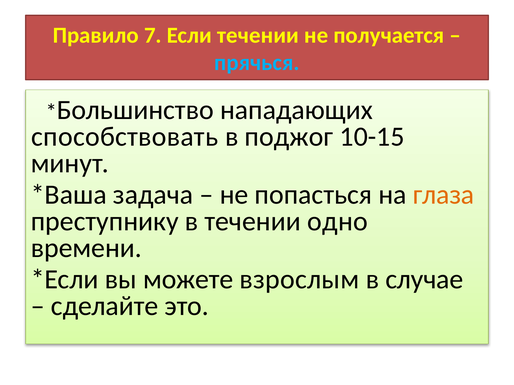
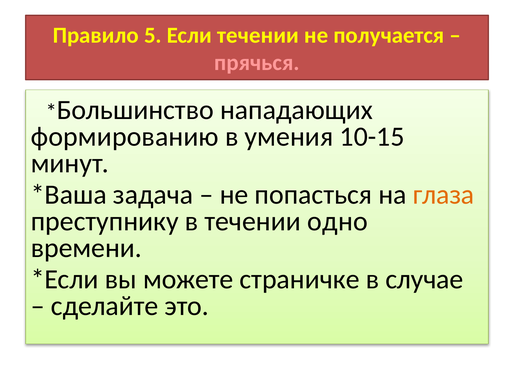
7: 7 -> 5 (153, 35)
прячься colour: light blue -> pink (257, 63)
способствовать: способствовать -> формированию (125, 137)
поджог: поджог -> умения (289, 137)
взрослым: взрослым -> страничке (300, 280)
